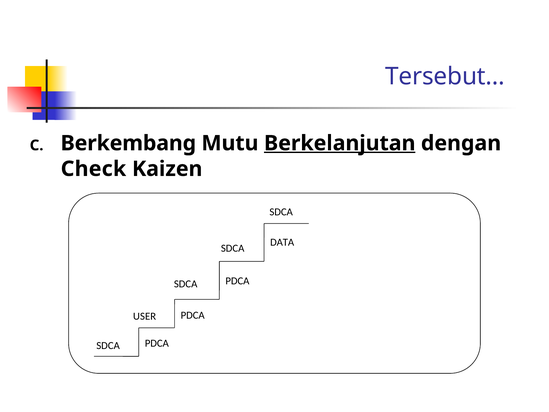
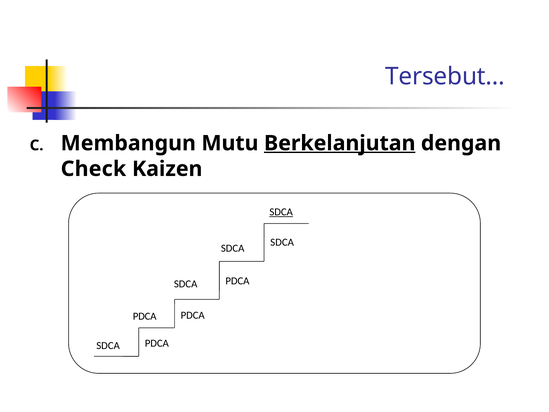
Berkembang: Berkembang -> Membangun (128, 143)
SDCA underline: none -> present (281, 212)
DATA: DATA -> SDCA (282, 242)
USER: USER -> PDCA (145, 316)
